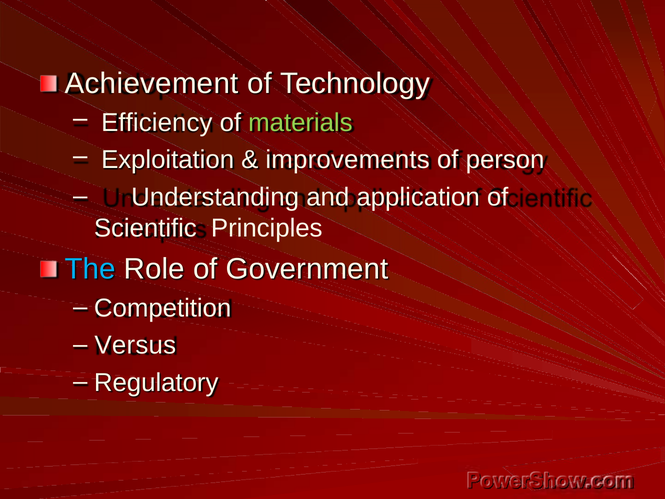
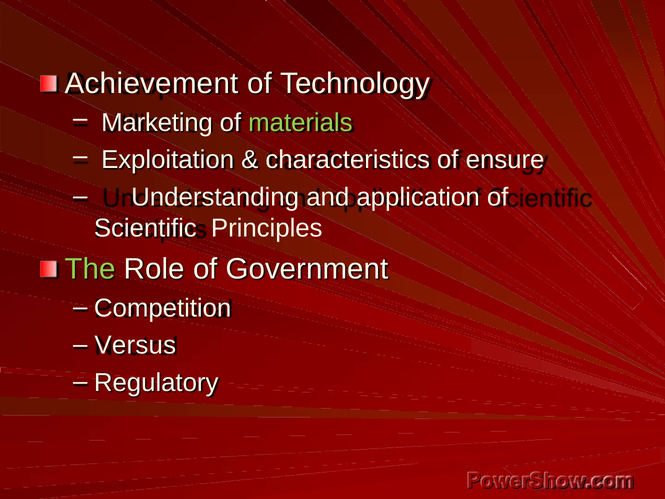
Efficiency: Efficiency -> Marketing (157, 123)
improvements: improvements -> characteristics (348, 160)
person: person -> ensure (505, 160)
The colour: light blue -> light green (90, 269)
